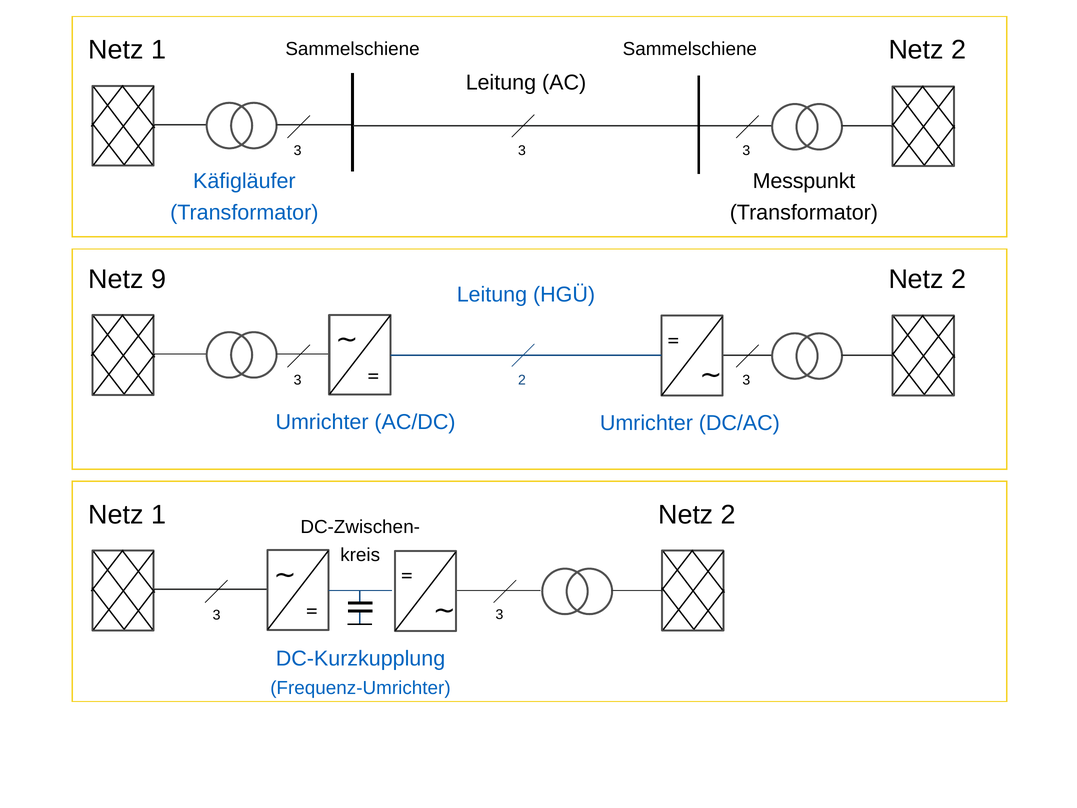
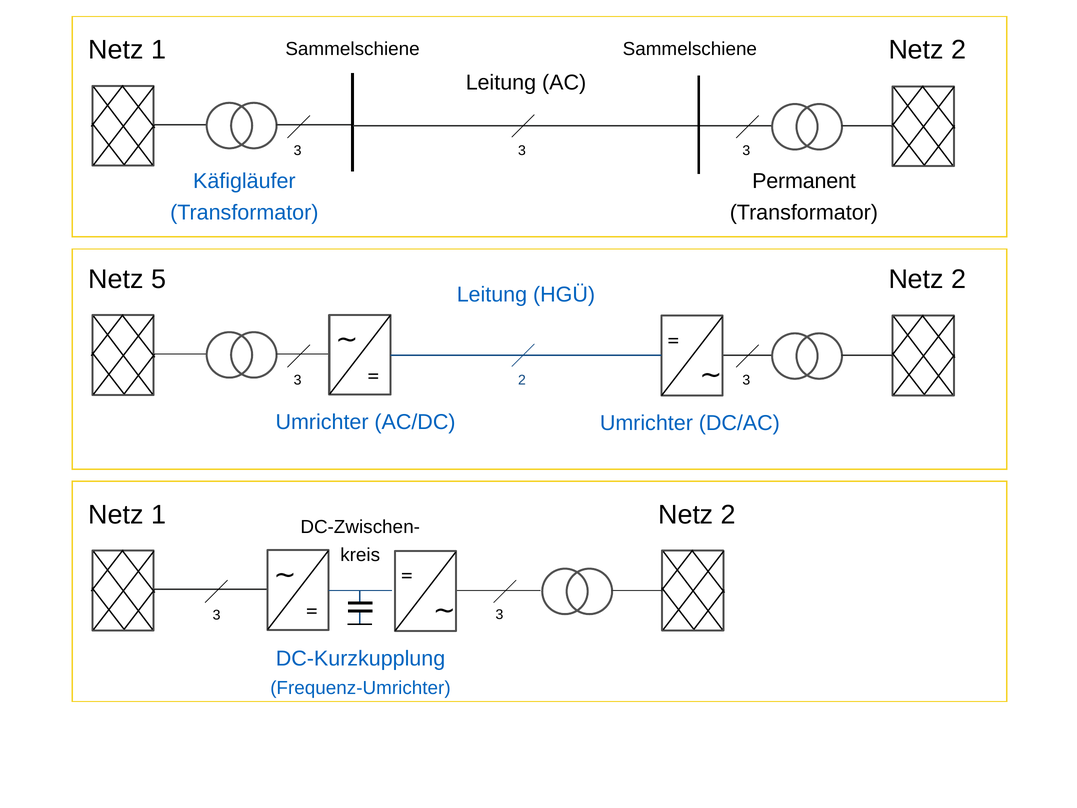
Messpunkt: Messpunkt -> Permanent (804, 181)
9: 9 -> 5 (159, 279)
